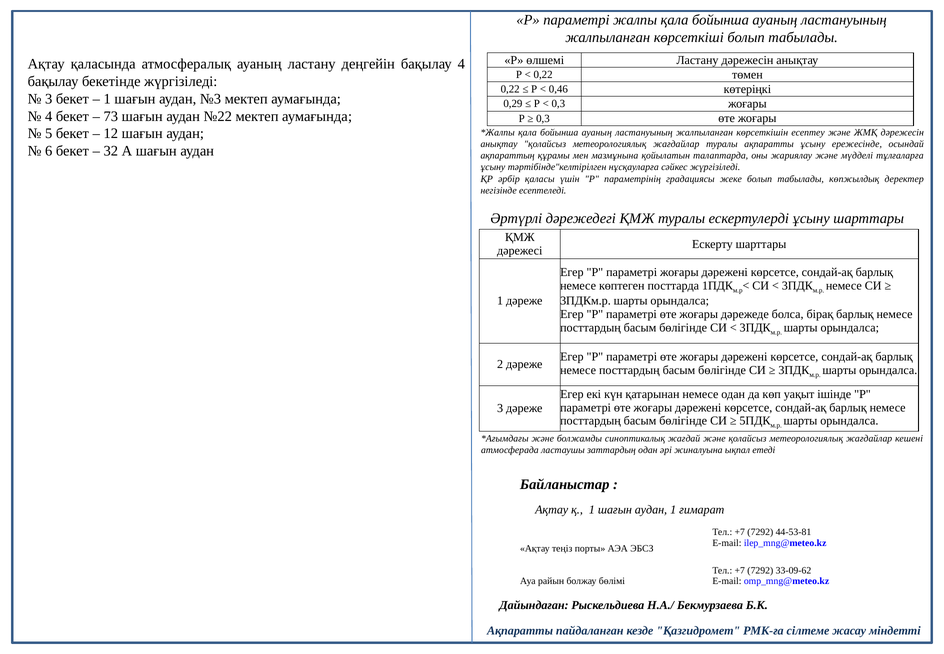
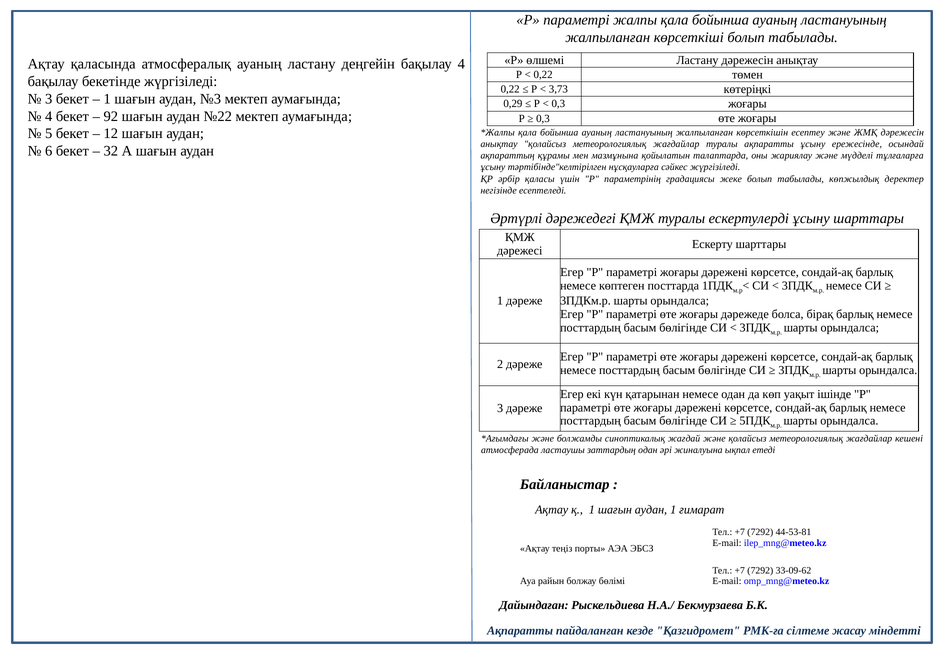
0,46: 0,46 -> 3,73 (558, 89)
73: 73 -> 92 (111, 116)
